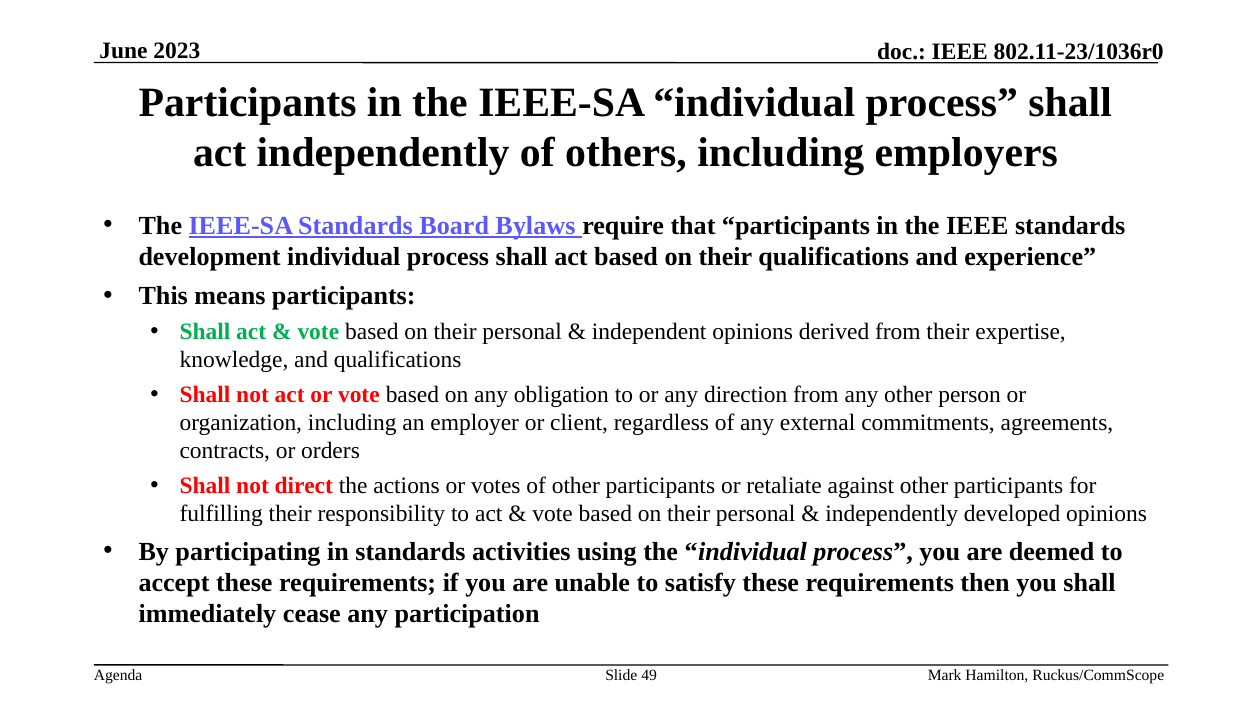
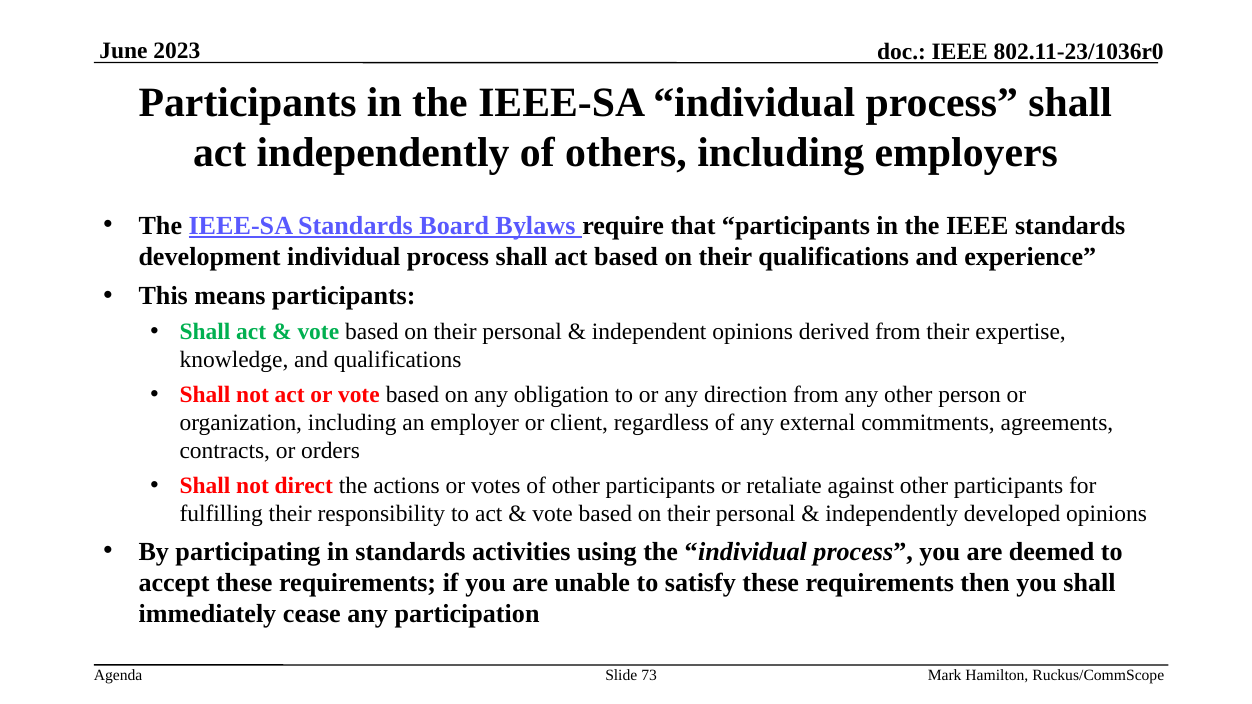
49: 49 -> 73 (649, 675)
